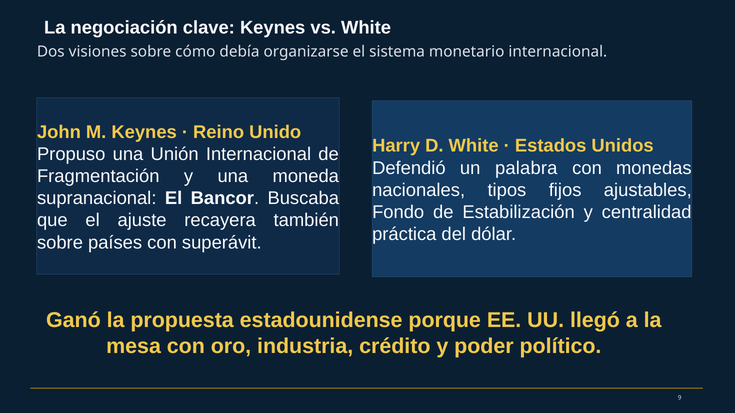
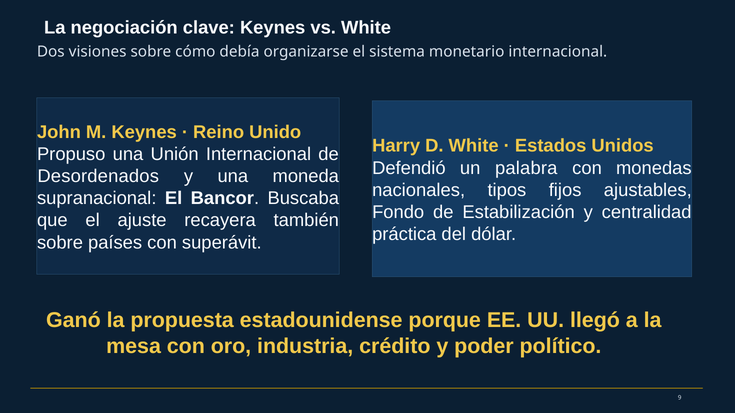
Fragmentación: Fragmentación -> Desordenados (98, 177)
